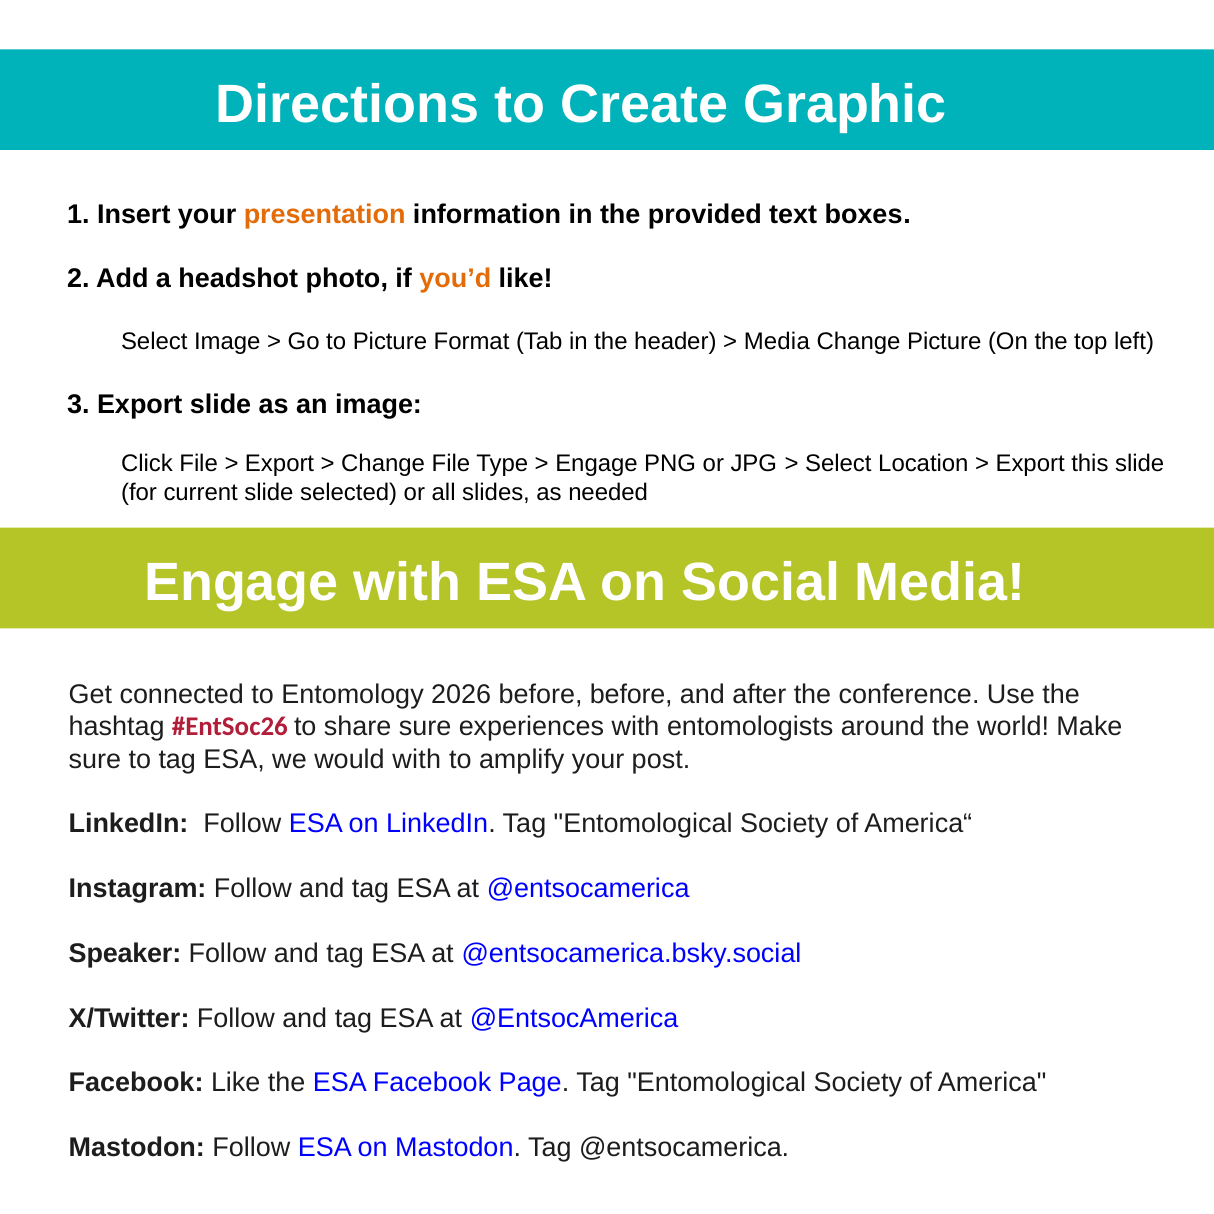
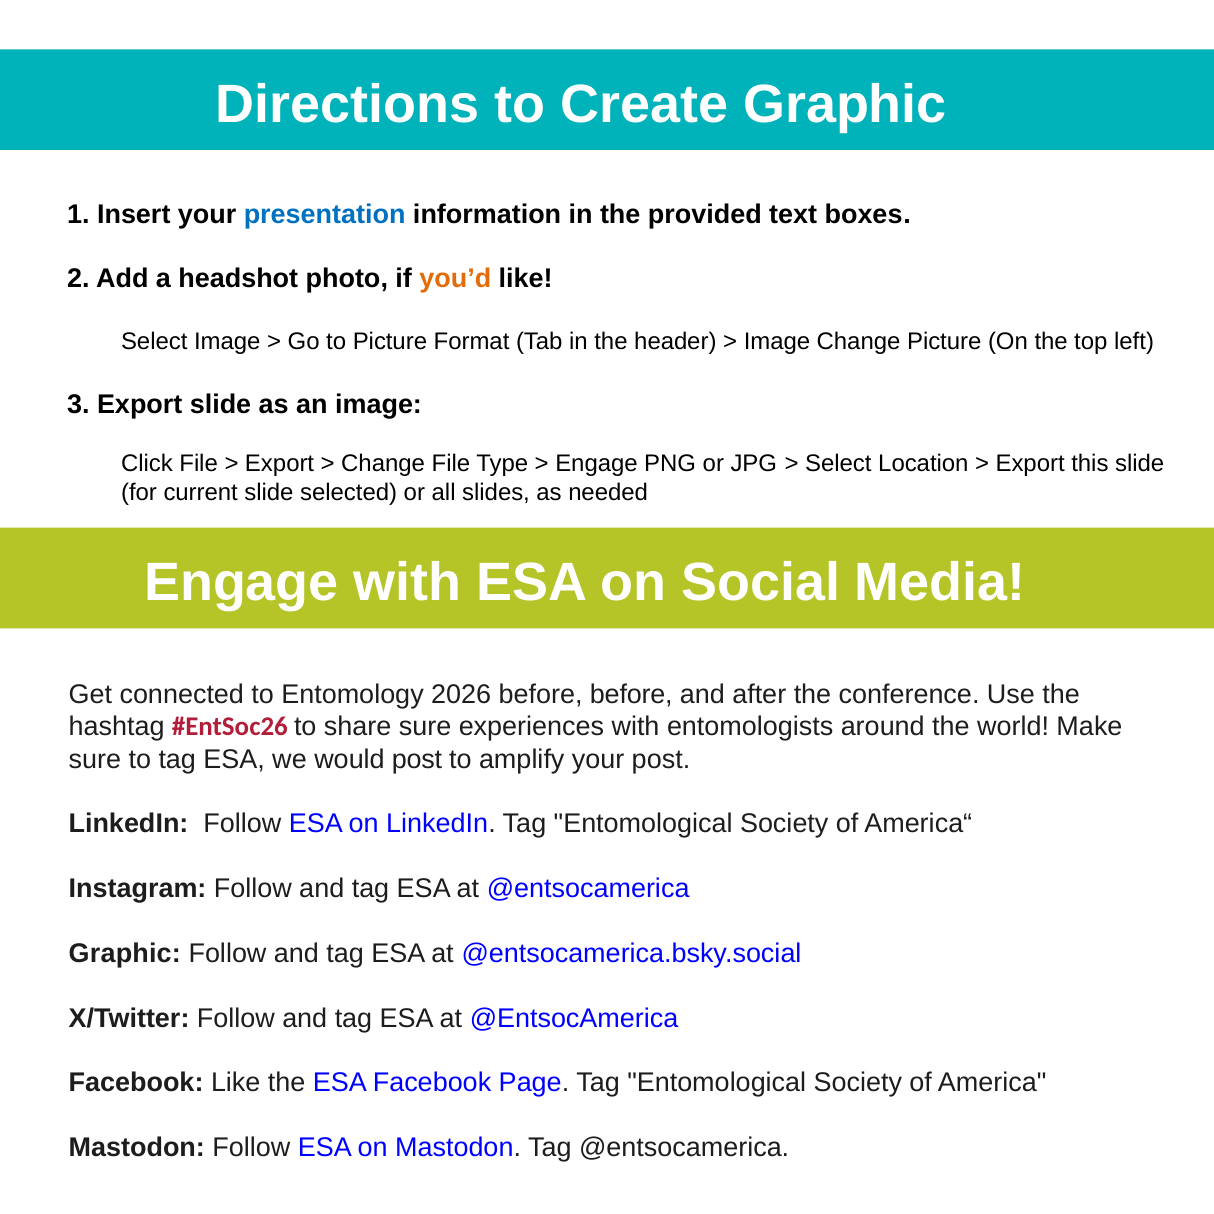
presentation colour: orange -> blue (325, 214)
Media: Media -> Image (777, 342)
would with: with -> post (417, 759)
Speaker: Speaker -> Graphic (125, 954)
